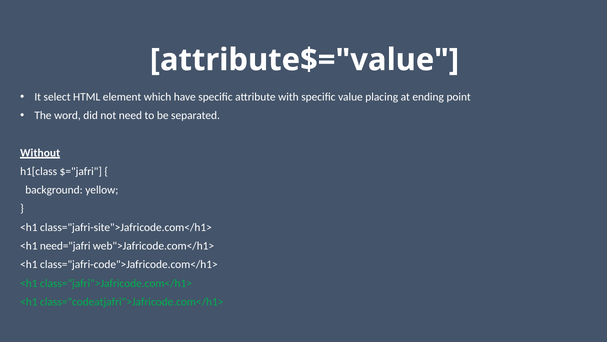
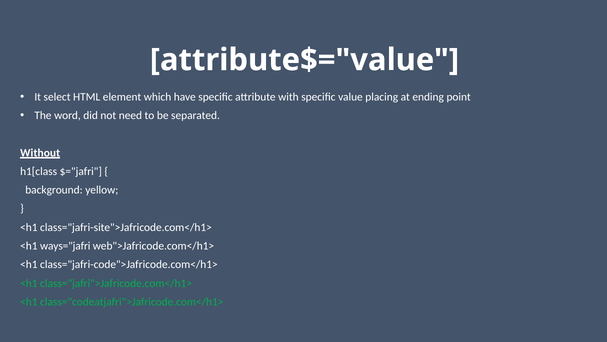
need="jafri: need="jafri -> ways="jafri (65, 246)
